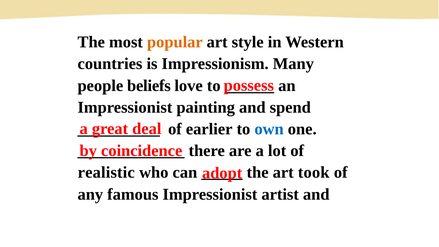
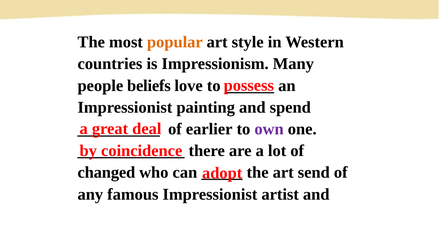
own colour: blue -> purple (269, 129)
realistic: realistic -> changed (106, 173)
took: took -> send (314, 173)
